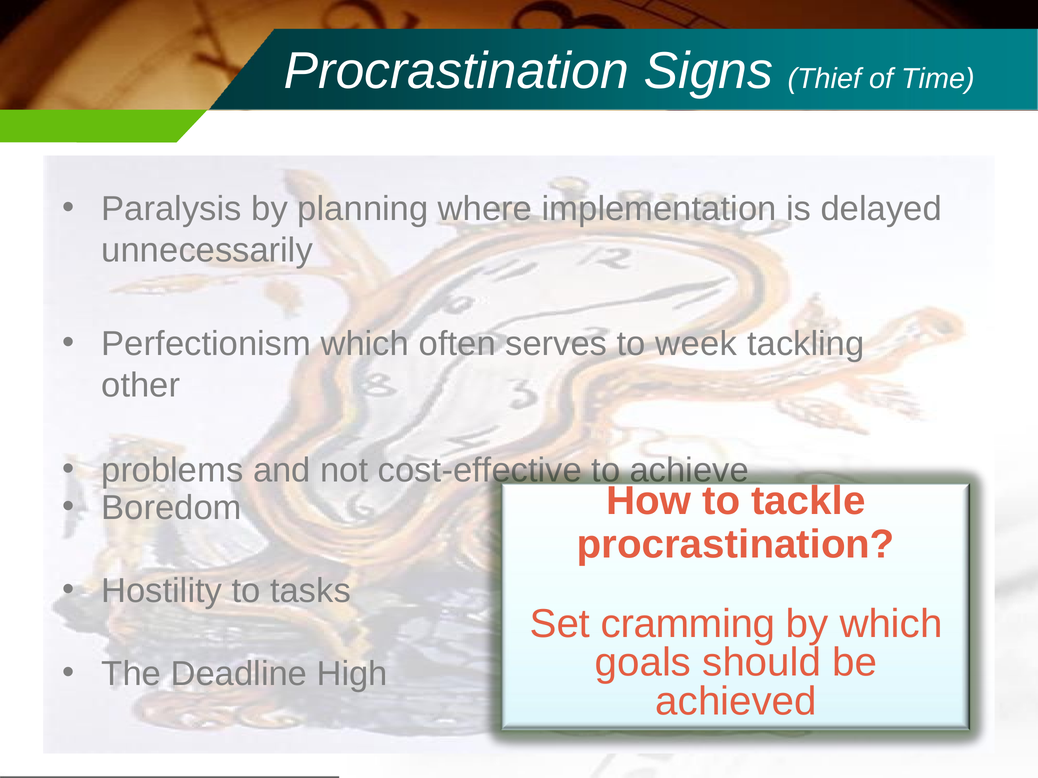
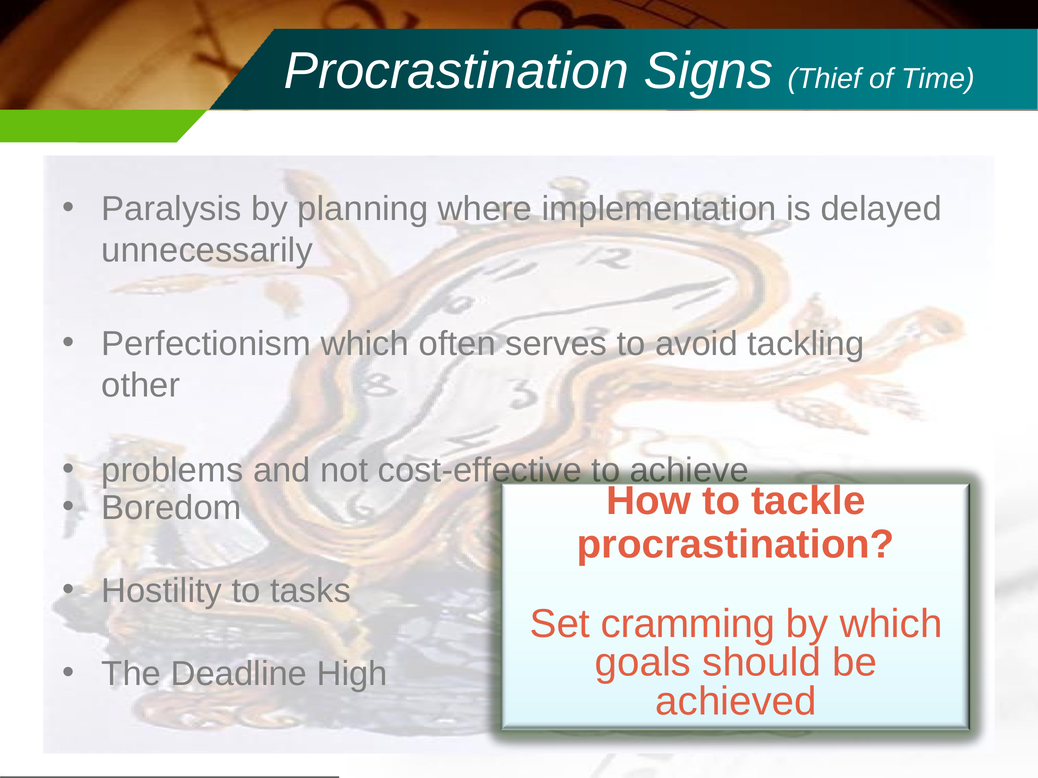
week: week -> avoid (696, 344)
